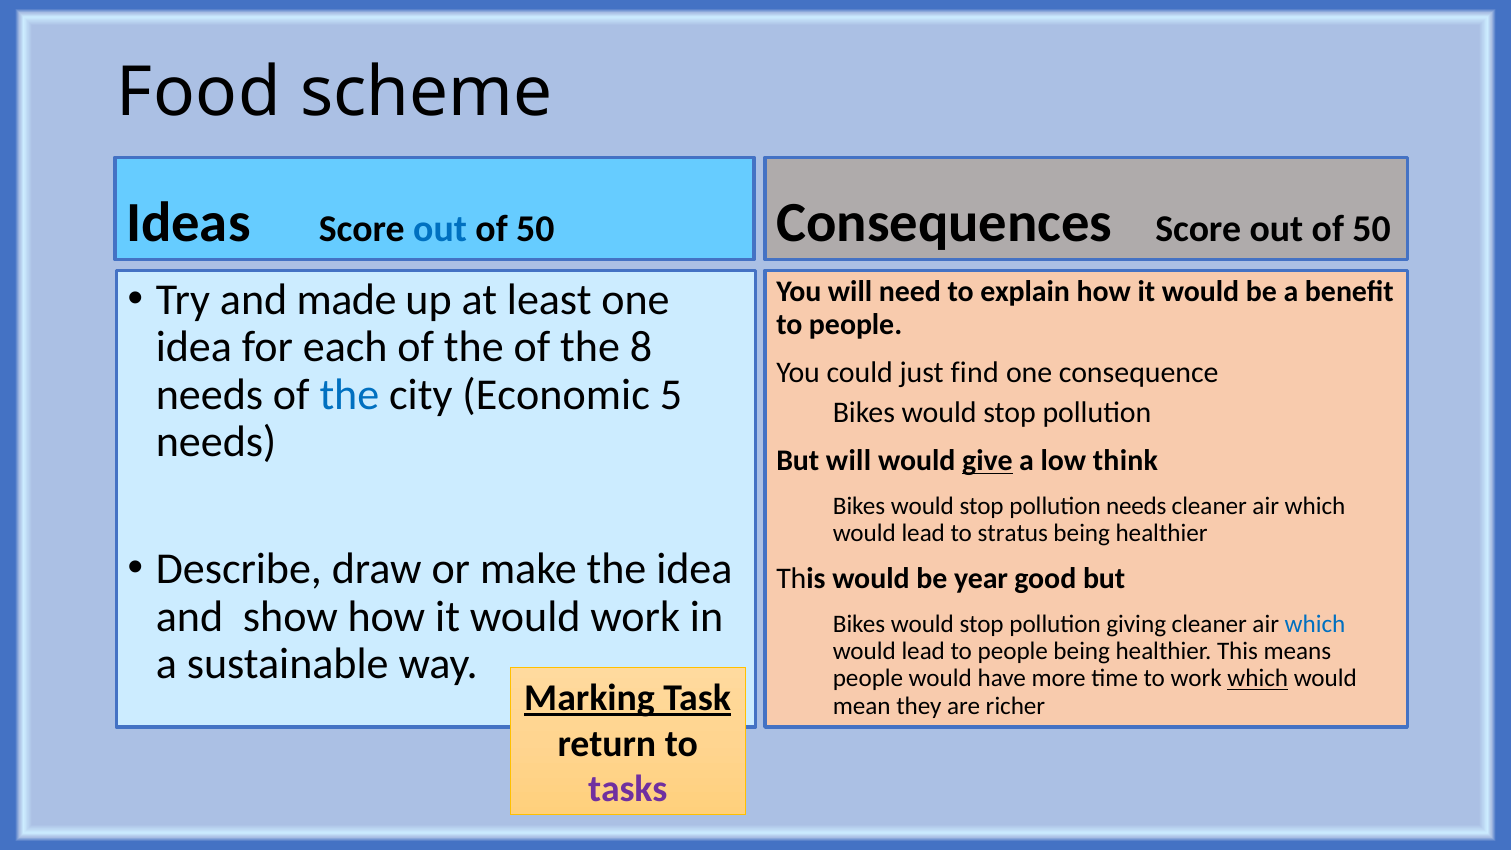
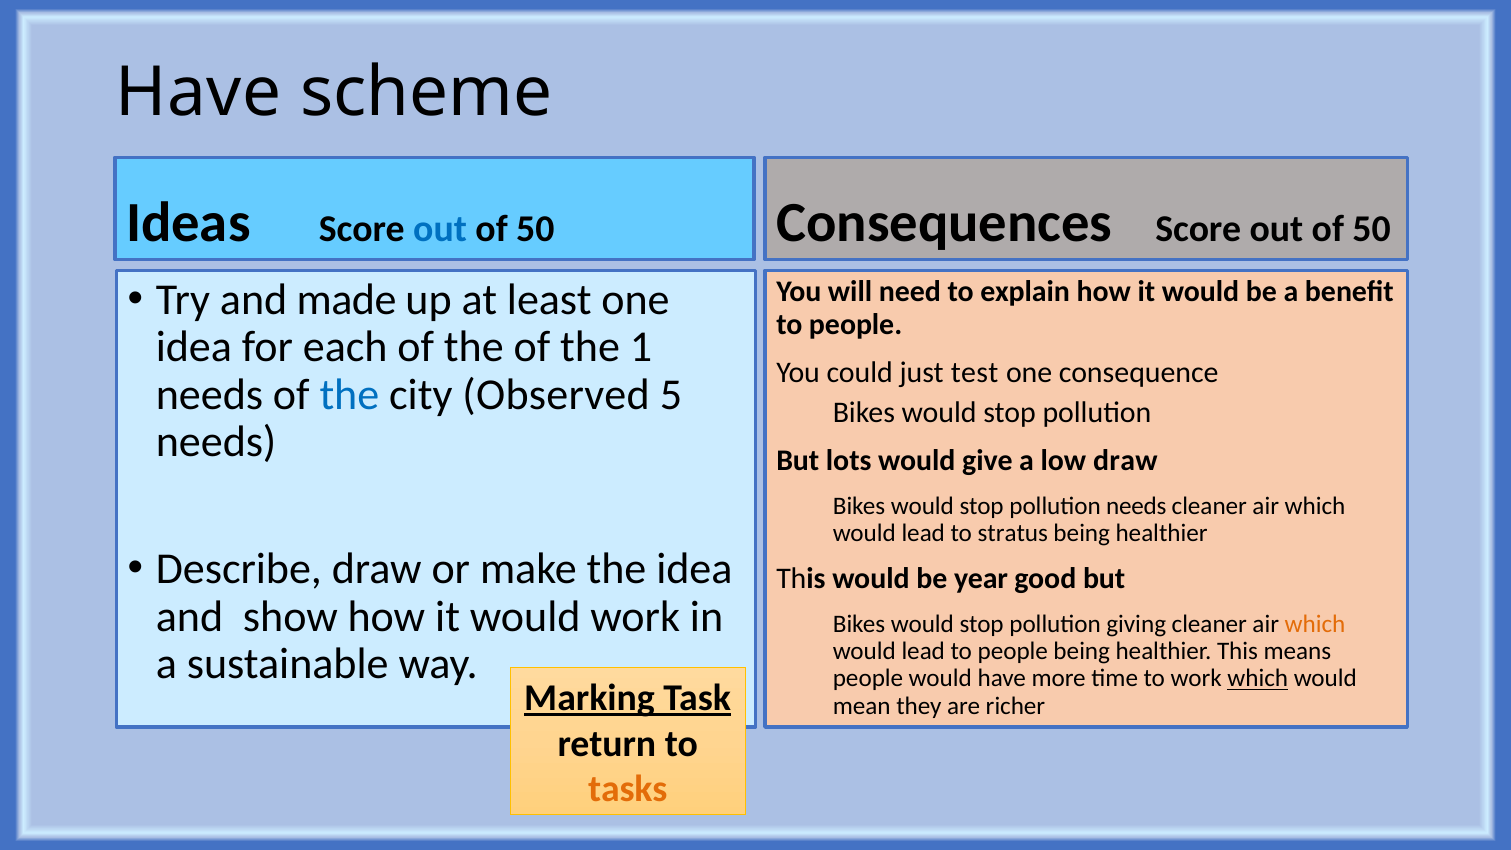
Food: Food -> Have (199, 92)
8: 8 -> 1 (641, 347)
find: find -> test (975, 372)
Economic: Economic -> Observed (556, 395)
But will: will -> lots (849, 461)
give underline: present -> none (987, 461)
low think: think -> draw (1125, 461)
which colour: blue -> orange (1315, 624)
tasks colour: purple -> orange (628, 789)
